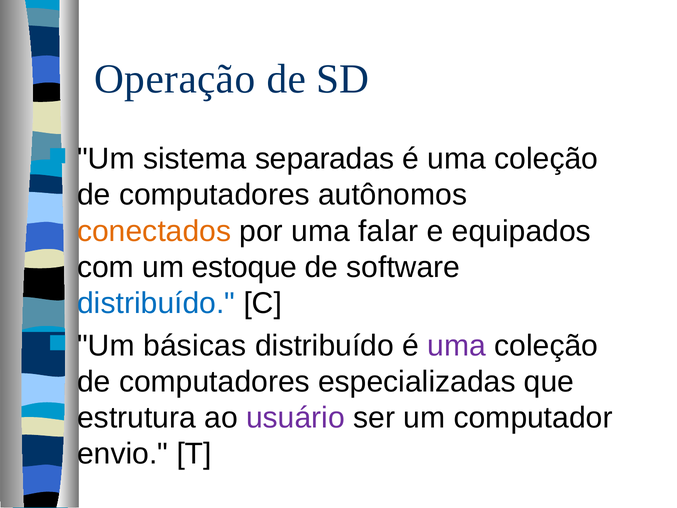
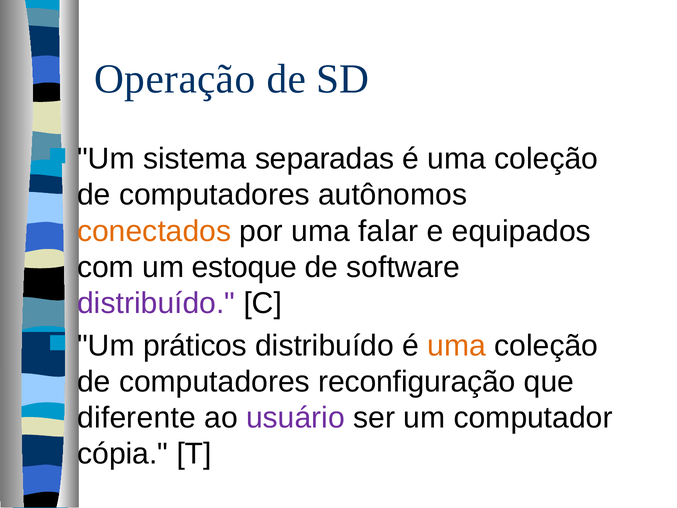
distribuído colour: blue -> purple (156, 303)
básicas: básicas -> práticos (195, 345)
uma colour: purple -> orange (457, 345)
especializadas: especializadas -> reconfiguração (417, 382)
estrutura: estrutura -> diferente (137, 418)
envio: envio -> cópia (123, 454)
